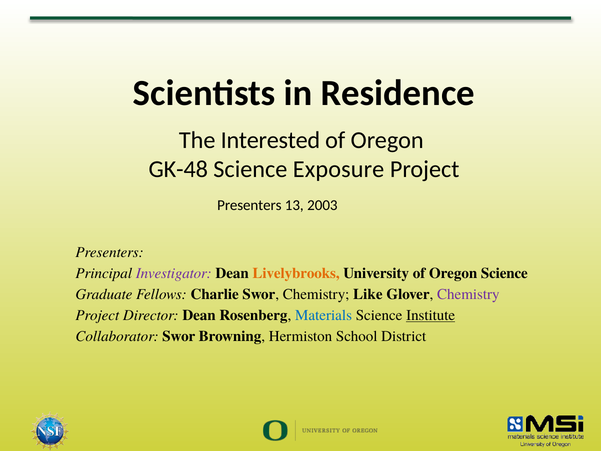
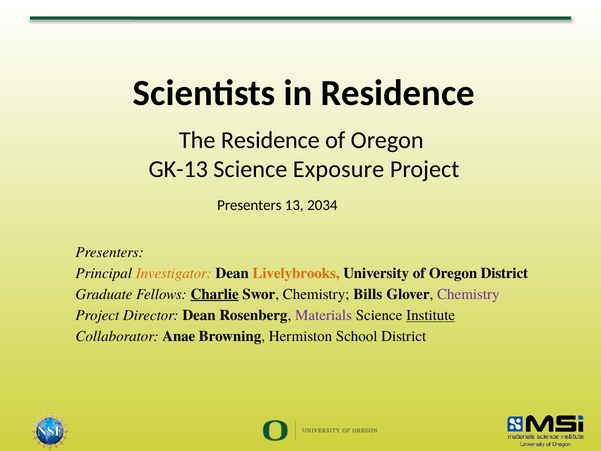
The Interested: Interested -> Residence (270, 140)
GK-48: GK-48 -> GK-13 (178, 169)
2003: 2003 -> 2034 (322, 205)
Investigator colour: purple -> orange (174, 273)
Oregon Science: Science -> District (504, 273)
Charlie underline: none -> present (215, 294)
Like: Like -> Bills (368, 294)
Materials colour: blue -> purple (324, 315)
Collaborator Swor: Swor -> Anae (179, 336)
